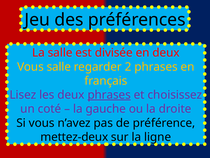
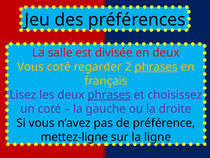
Vous salle: salle -> coté (59, 67)
phrases underline: none -> present (156, 67)
mettez-deux: mettez-deux -> mettez-ligne (74, 137)
